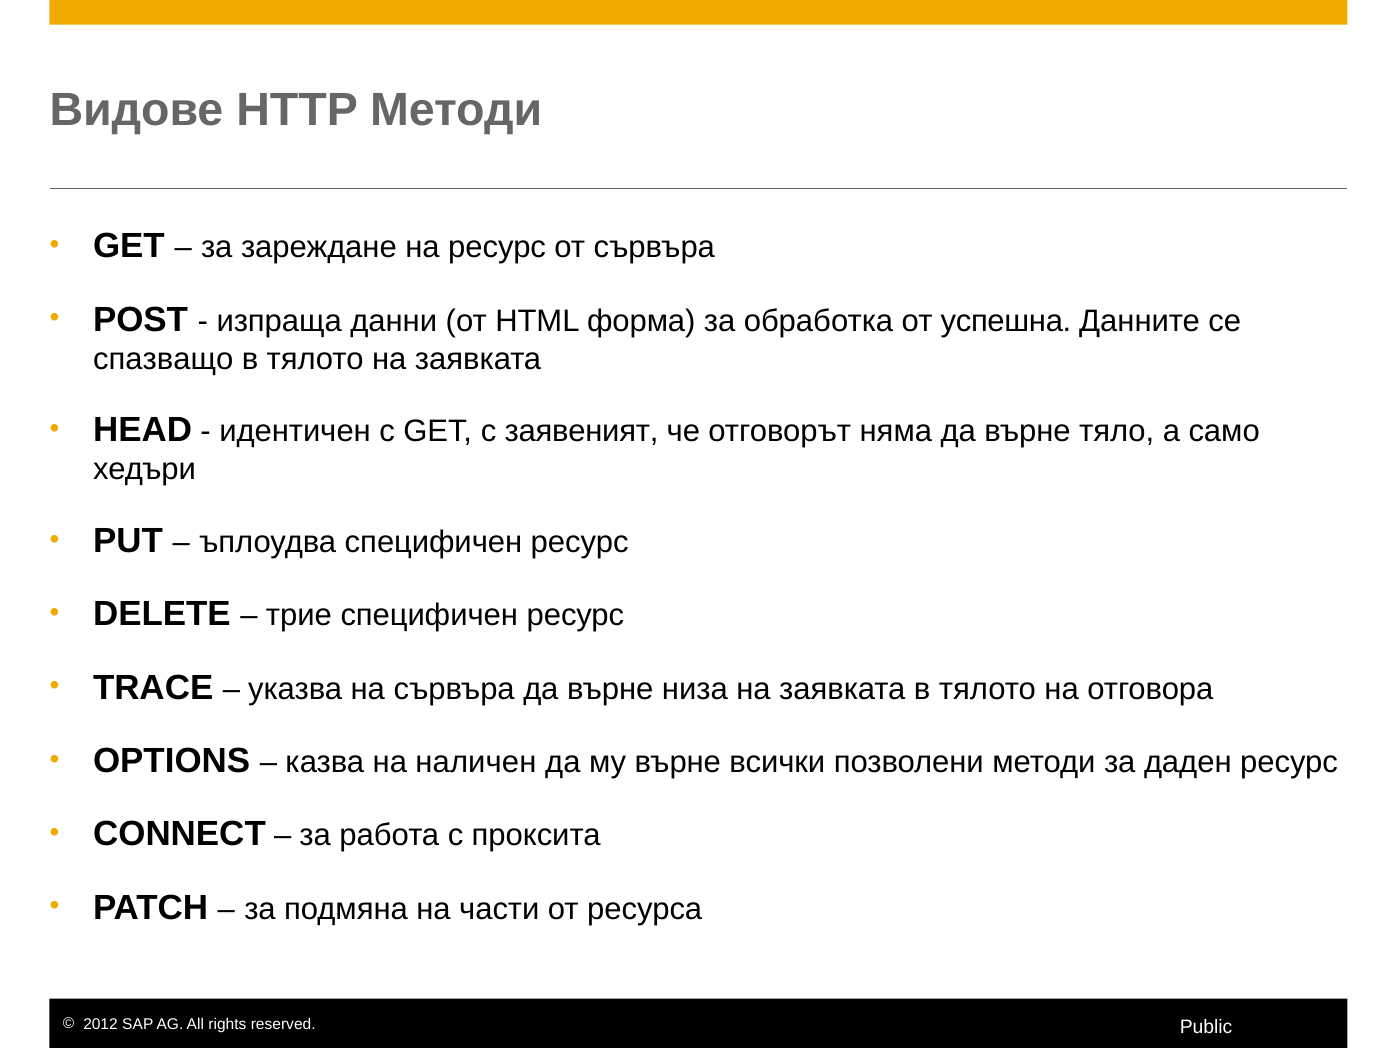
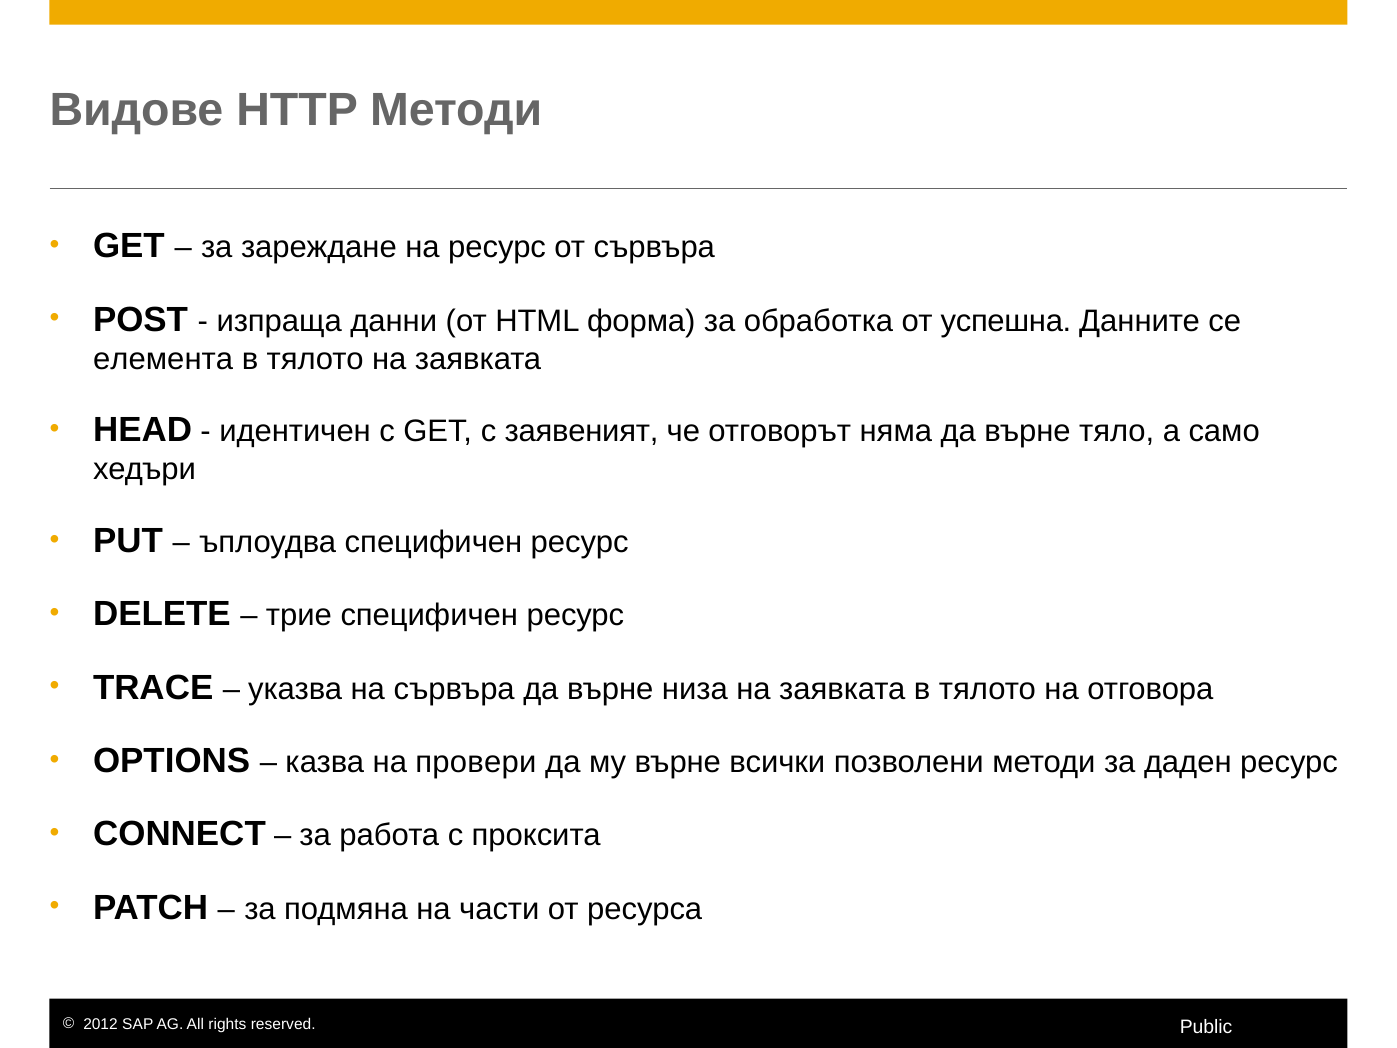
спазващо: спазващо -> елемента (163, 359)
наличен: наличен -> провери (476, 762)
